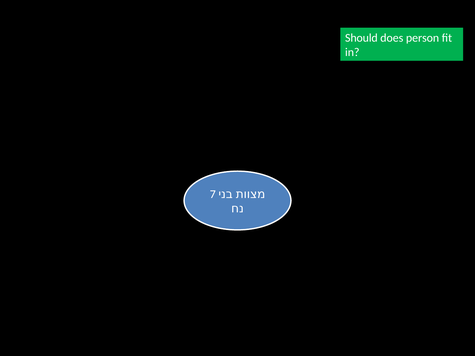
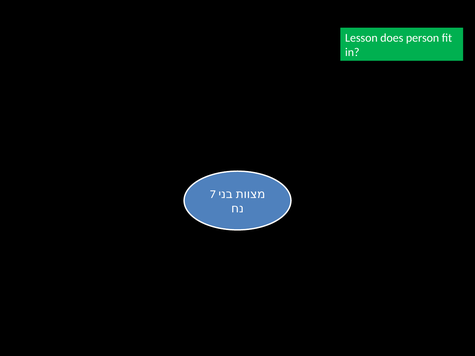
Should: Should -> Lesson (361, 38)
